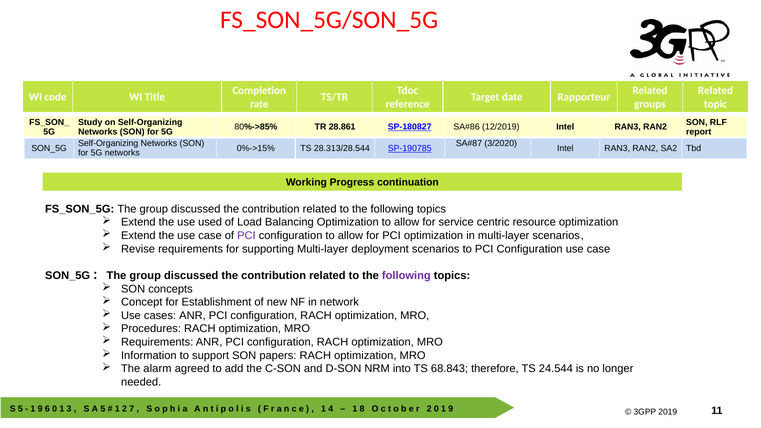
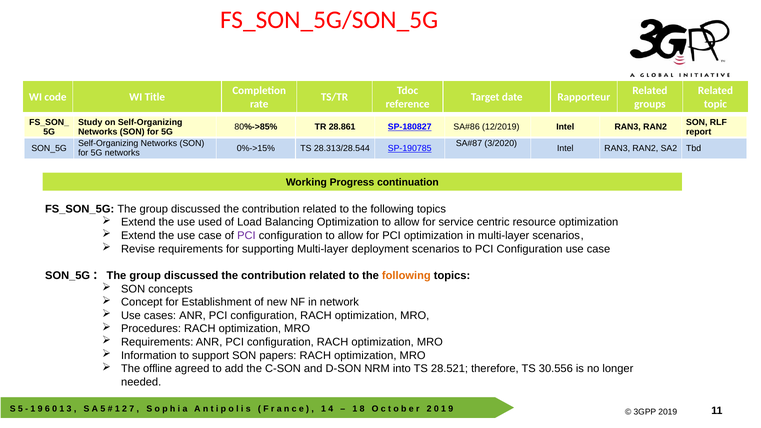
following colour: purple -> orange (406, 276)
alarm: alarm -> offline (158, 369)
68.843: 68.843 -> 28.521 (450, 369)
24.544: 24.544 -> 30.556 (556, 369)
